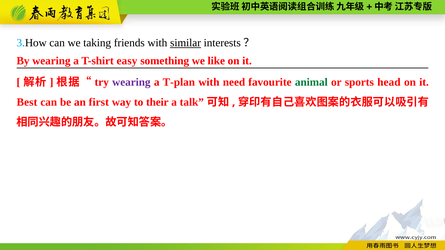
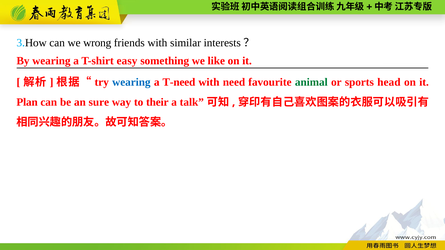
taking: taking -> wrong (97, 43)
similar underline: present -> none (186, 43)
wearing colour: purple -> blue (131, 82)
T-plan: T-plan -> T-need (179, 82)
Best: Best -> Plan (27, 102)
first: first -> sure (99, 102)
